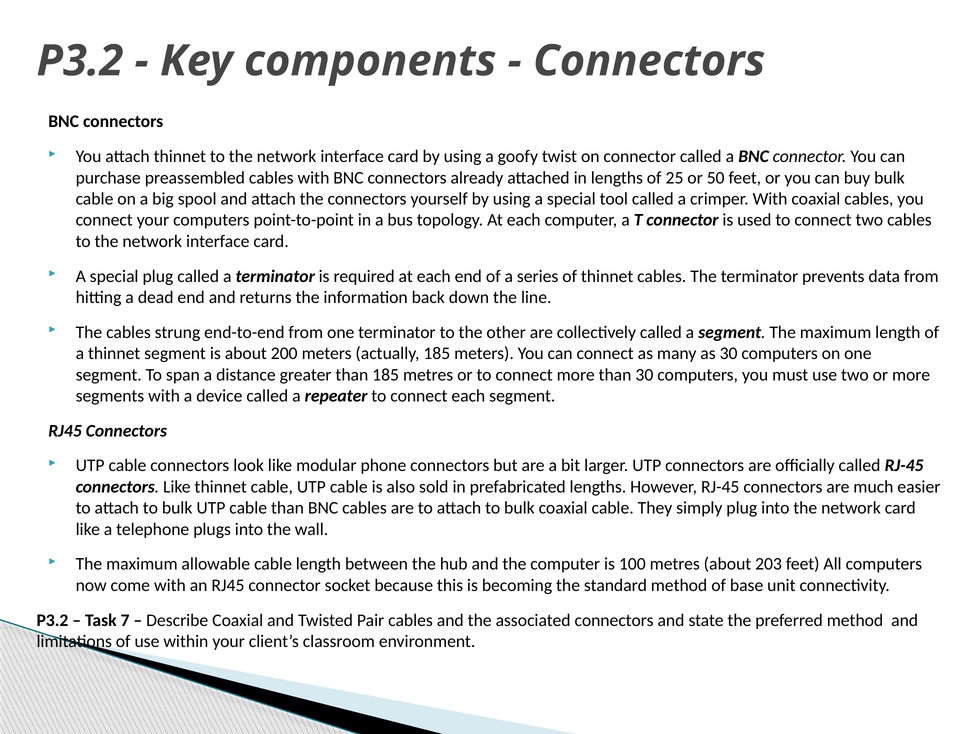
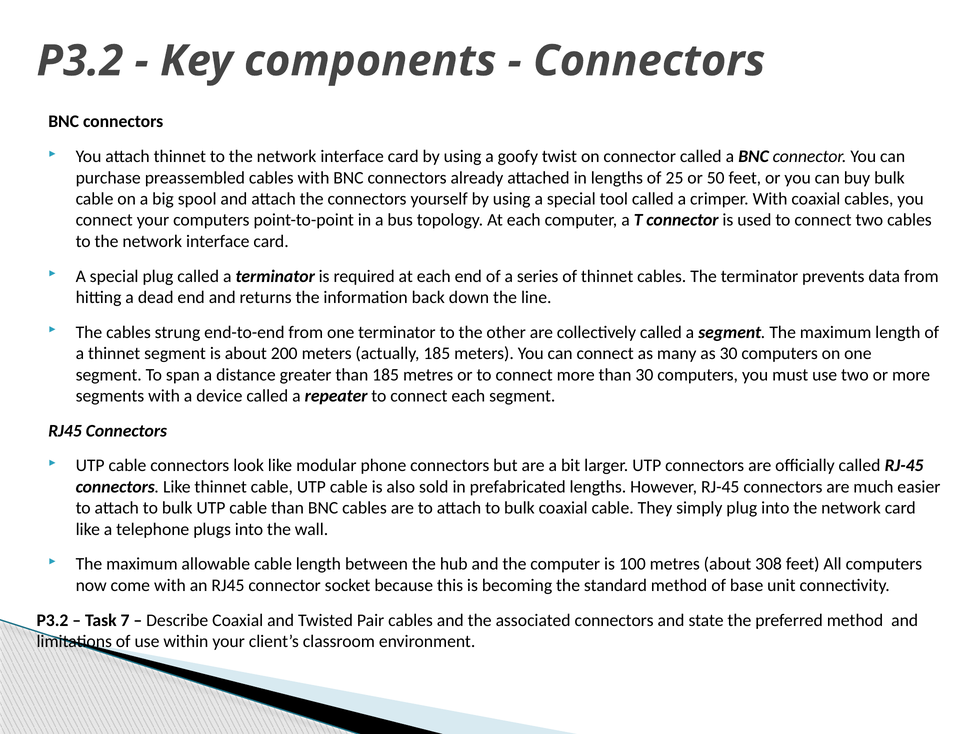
203: 203 -> 308 (769, 564)
